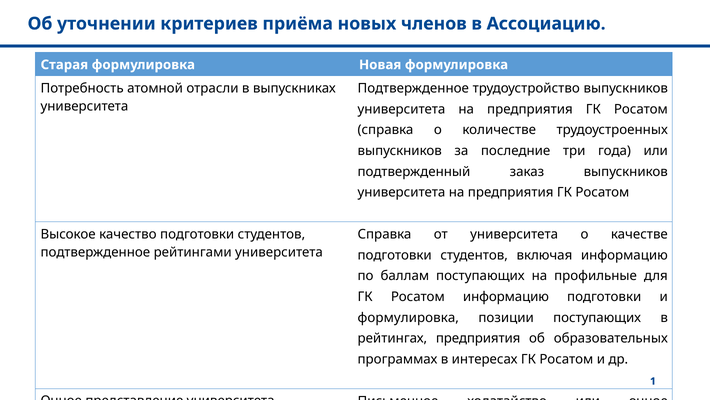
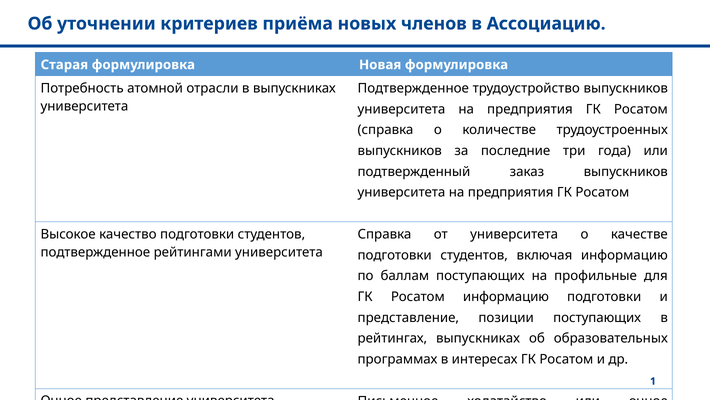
формулировка: формулировка -> представление (408, 317)
рейтингах предприятия: предприятия -> выпускниках (478, 338)
